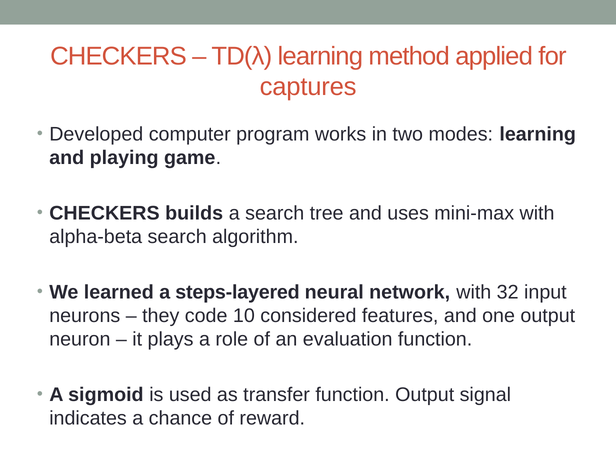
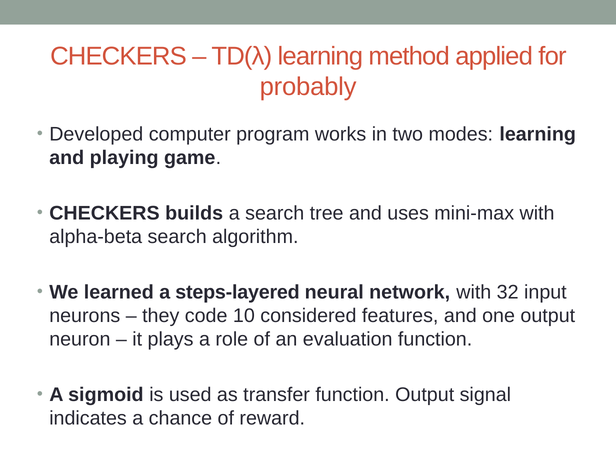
captures: captures -> probably (308, 87)
